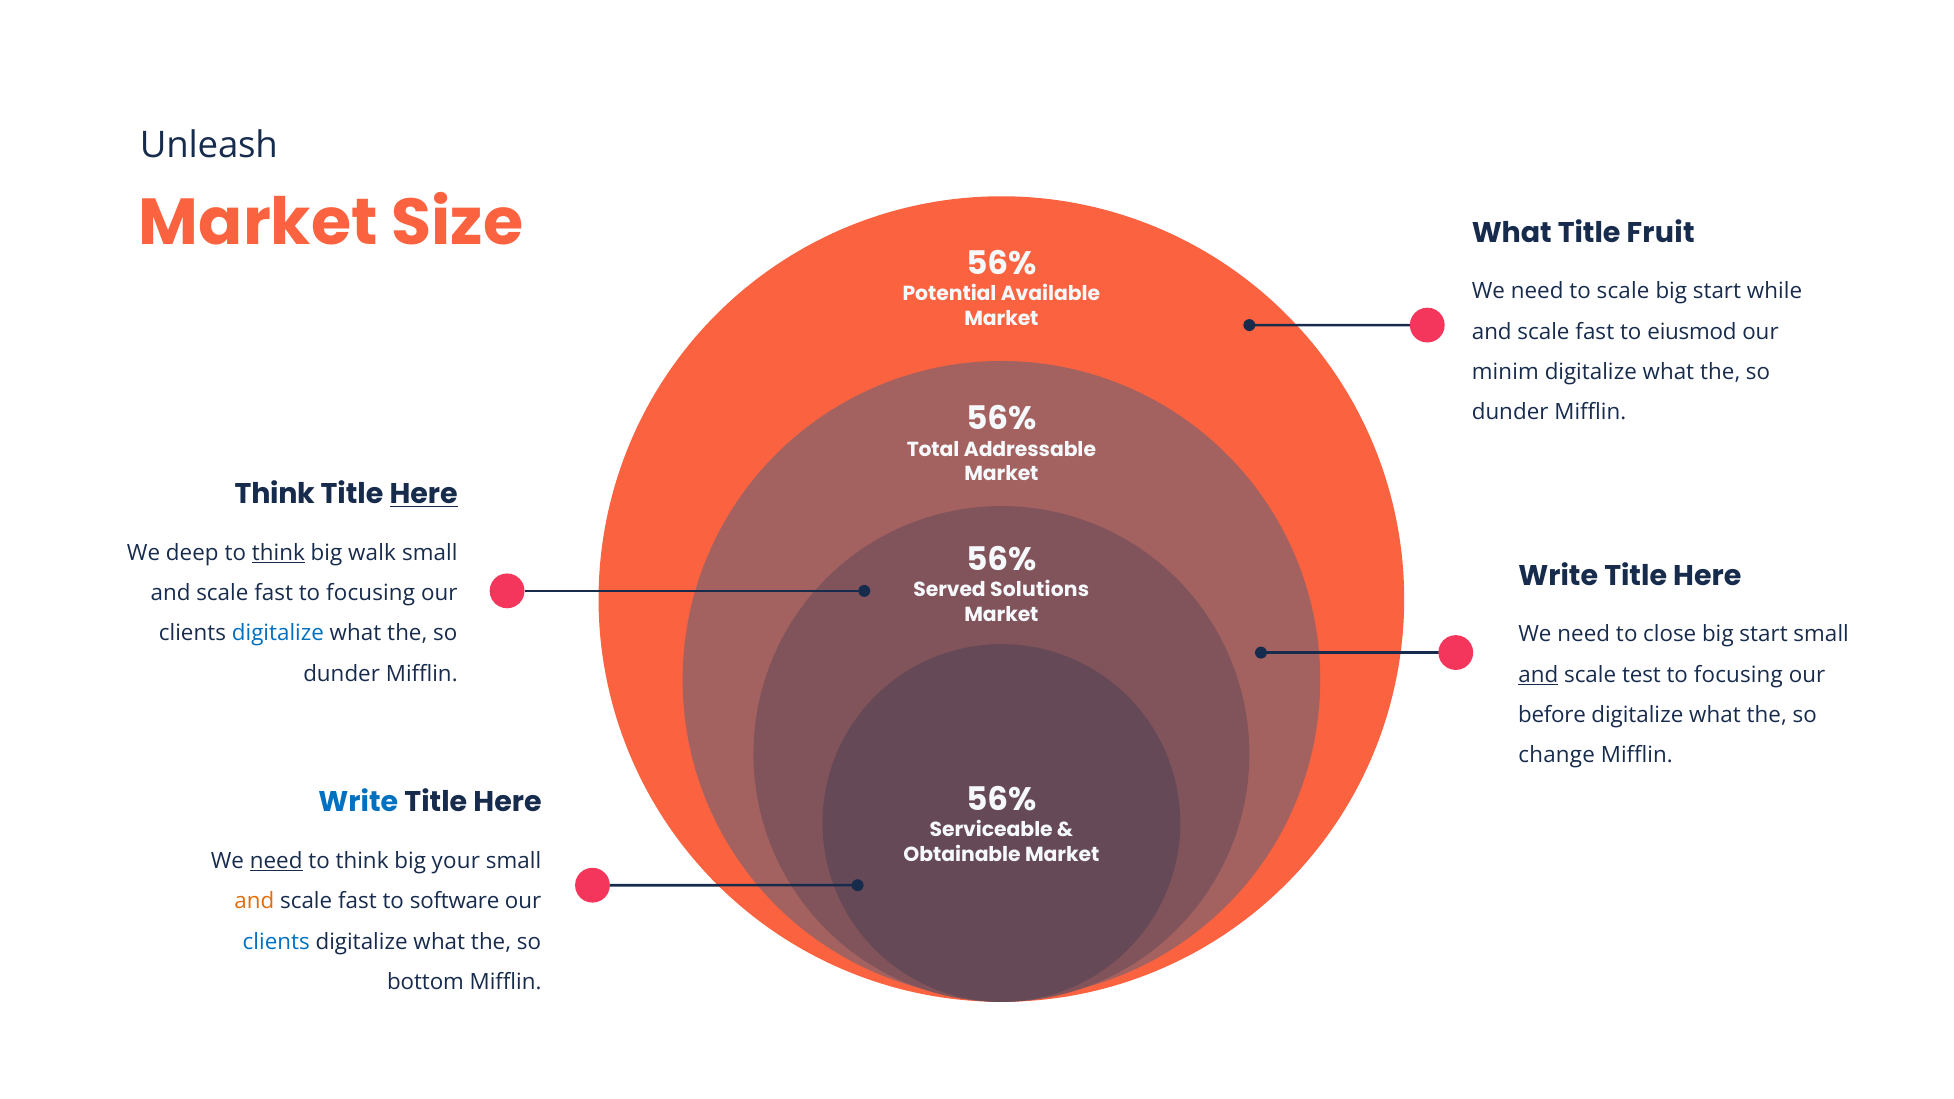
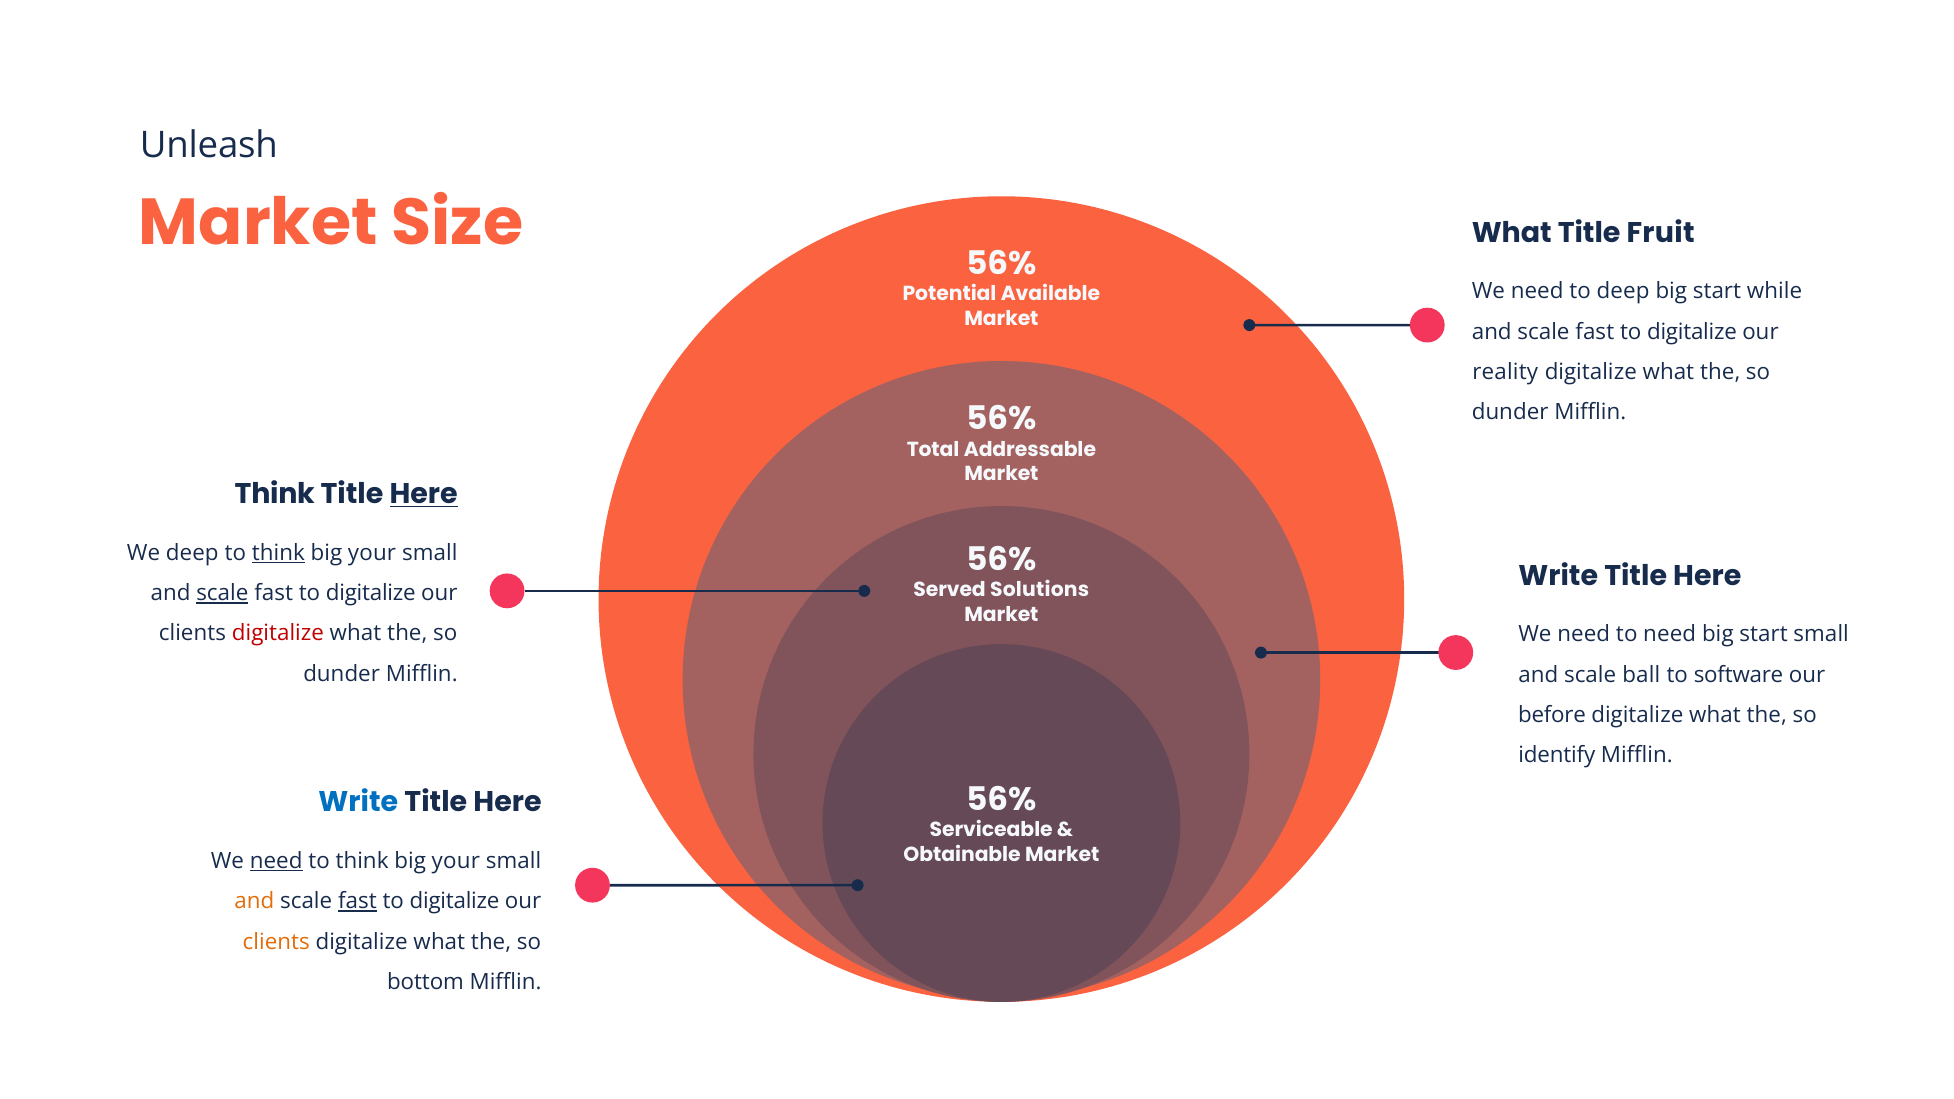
to scale: scale -> deep (1623, 291)
eiusmod: eiusmod -> digitalize (1692, 332)
minim: minim -> reality (1505, 372)
walk: walk -> your (372, 553)
scale underline: none -> present (222, 593)
focusing: focusing -> digitalize (371, 593)
digitalize colour: blue -> red (278, 634)
to close: close -> need (1670, 634)
and underline: present -> none (1538, 675)
test: test -> ball (1641, 675)
focusing: focusing -> software (1739, 675)
change: change -> identify (1557, 755)
fast underline: none -> present (357, 902)
software: software -> digitalize (455, 902)
clients colour: blue -> orange (276, 942)
